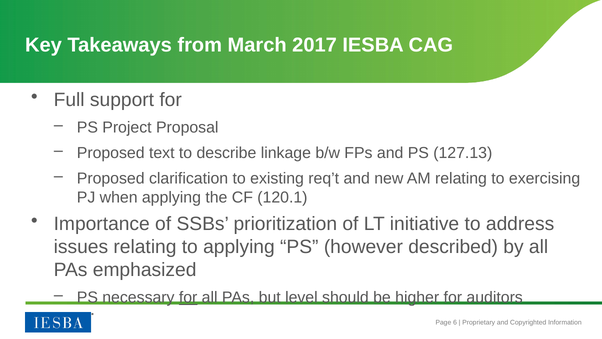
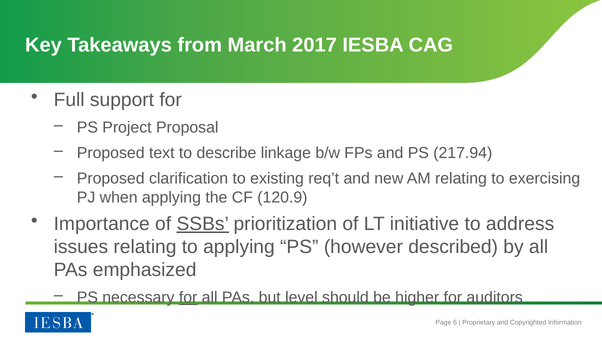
127.13: 127.13 -> 217.94 (463, 153)
120.1: 120.1 -> 120.9 (282, 197)
SSBs underline: none -> present (203, 224)
